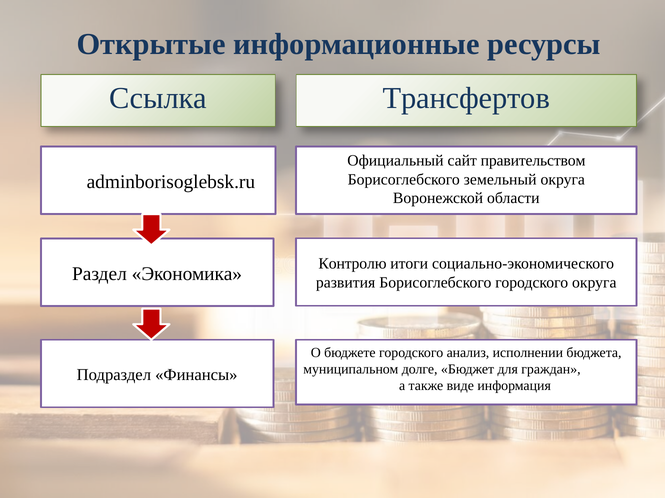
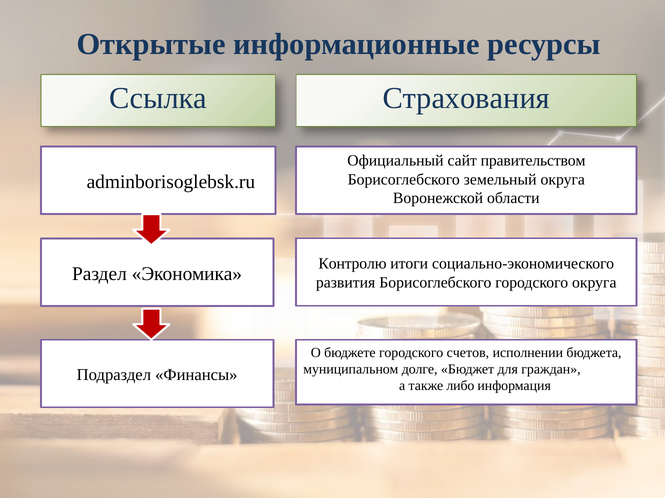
Трансфертов: Трансфертов -> Страхования (466, 99)
анализ: анализ -> счетов (468, 353)
виде: виде -> либо (460, 386)
